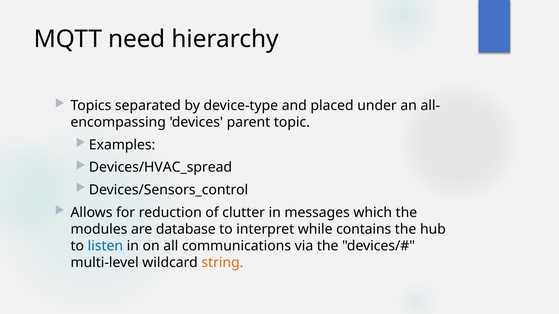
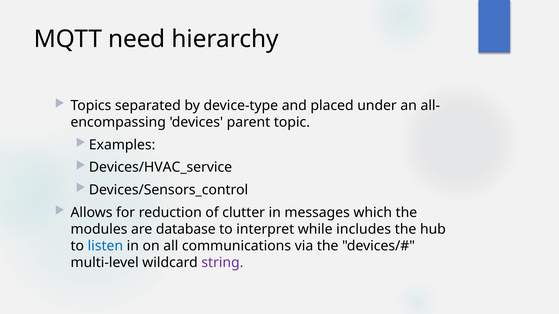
Devices/HVAC_spread: Devices/HVAC_spread -> Devices/HVAC_service (160, 168)
contains: contains -> includes (364, 230)
string colour: orange -> purple (222, 263)
